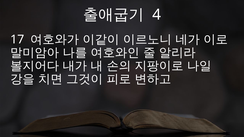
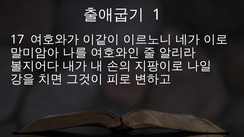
4: 4 -> 1 (157, 15)
